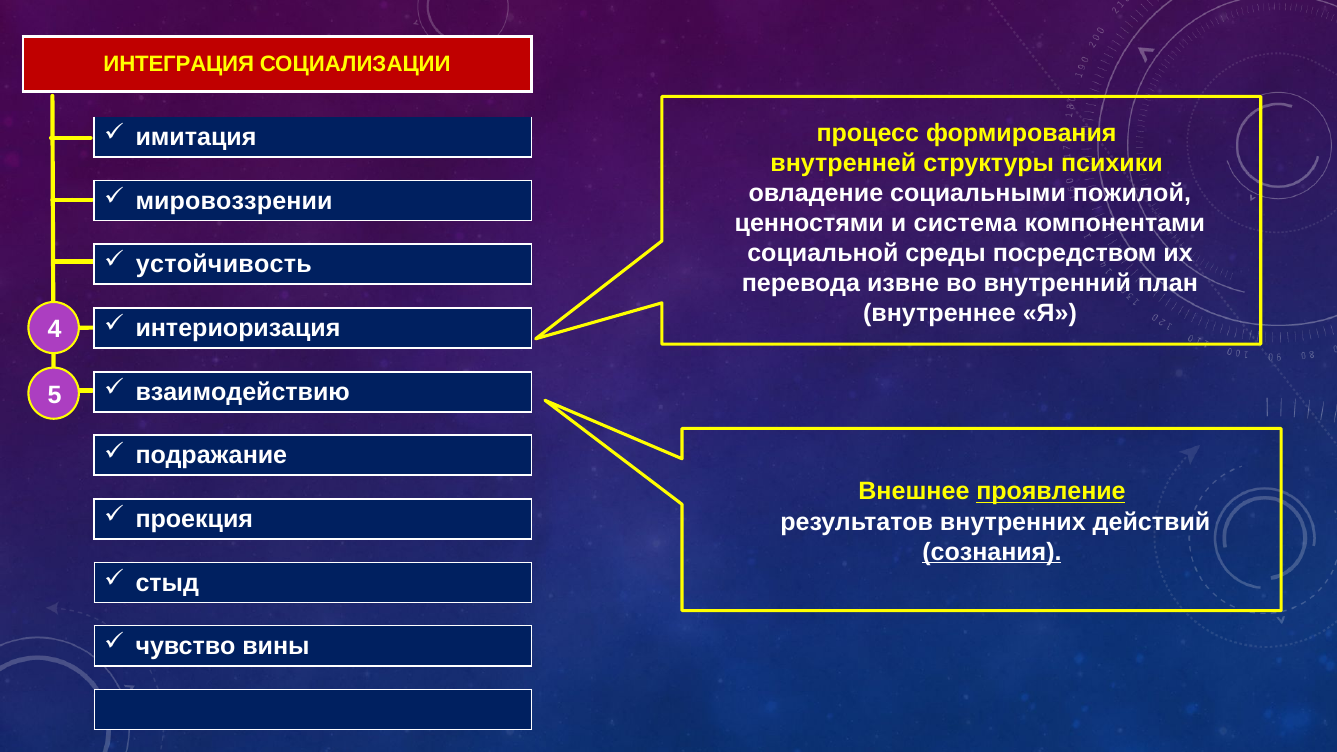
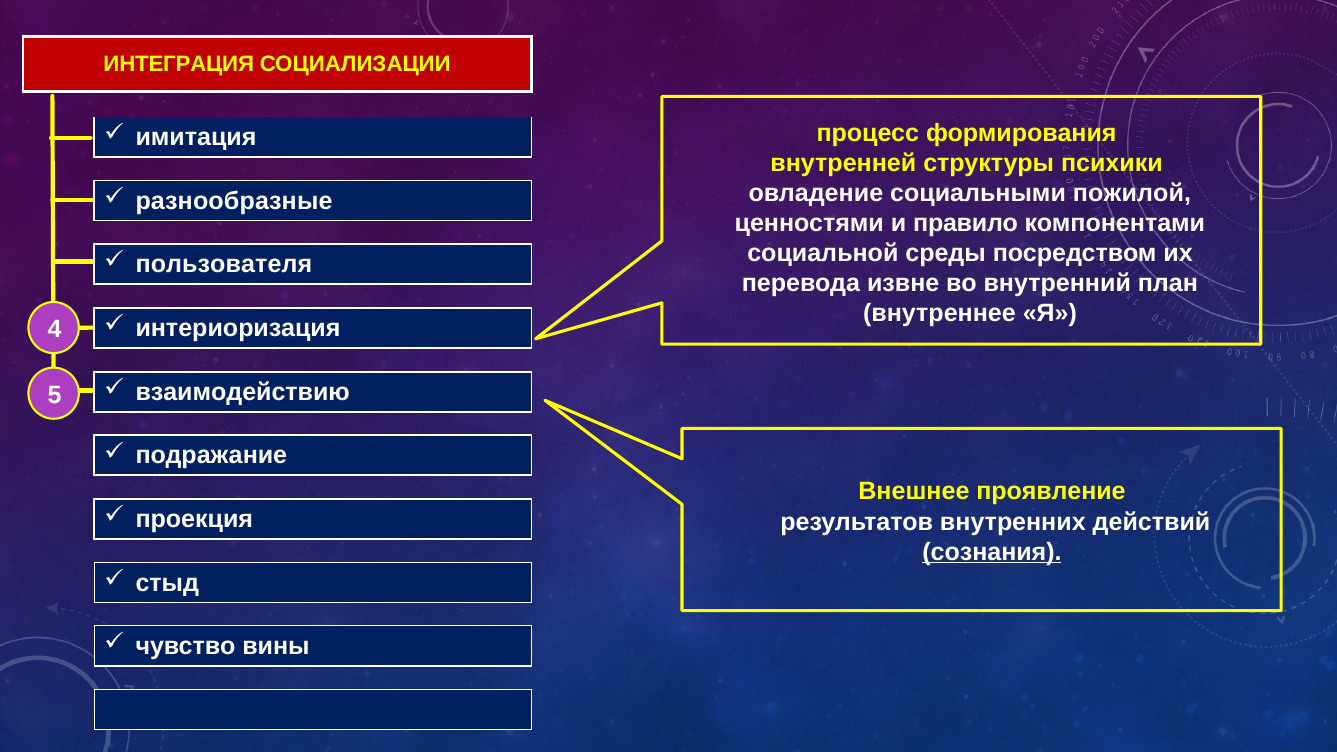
мировоззрении: мировоззрении -> разнообразные (234, 201)
система: система -> правило (966, 223)
устойчивость: устойчивость -> пользователя (224, 265)
проявление underline: present -> none (1051, 492)
